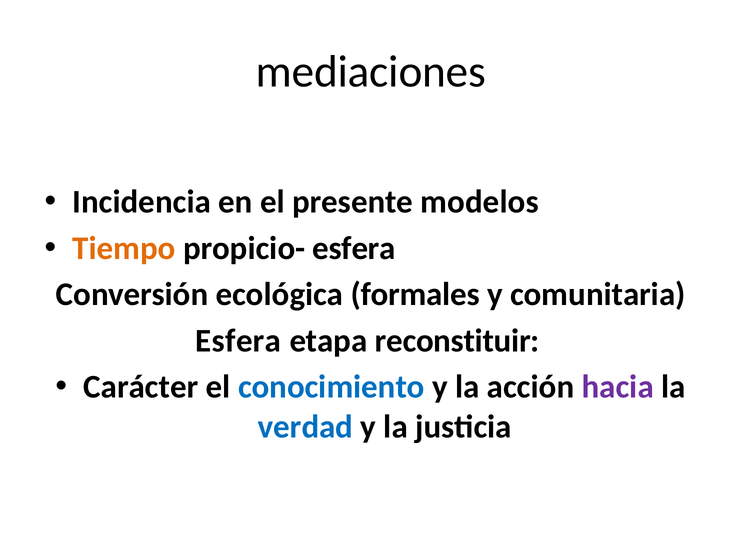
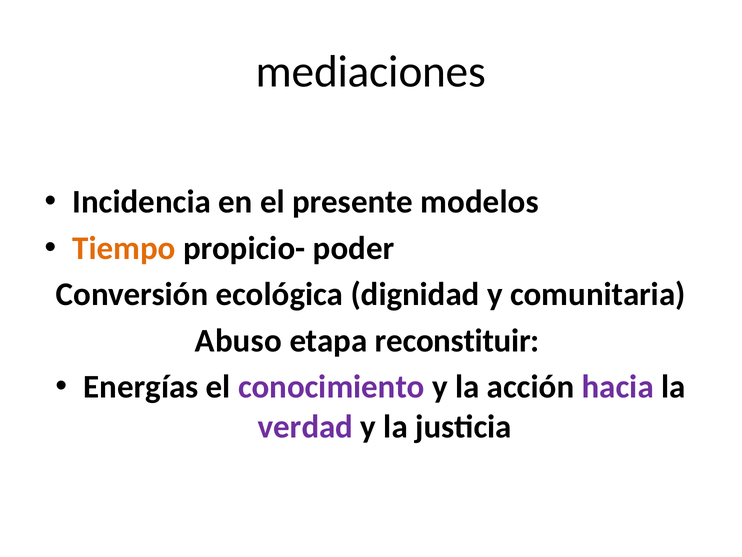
propicio- esfera: esfera -> poder (354, 248)
formales: formales -> dignidad (415, 294)
Esfera: Esfera -> Abuso (238, 341)
Carácter: Carácter -> Energías (141, 387)
conocimiento colour: blue -> purple (331, 387)
verdad colour: blue -> purple (305, 426)
